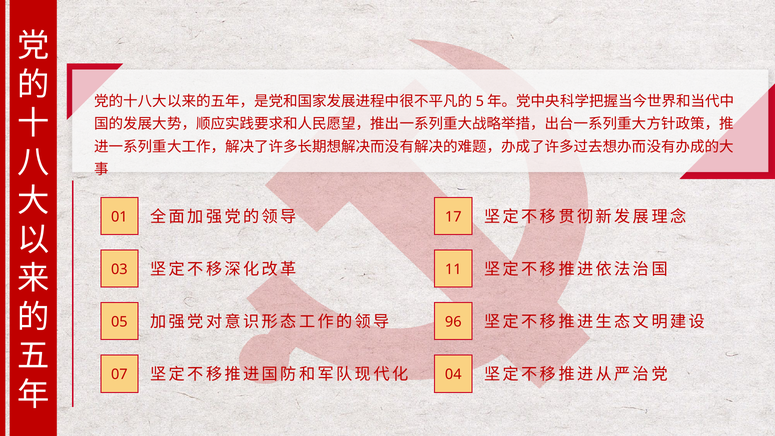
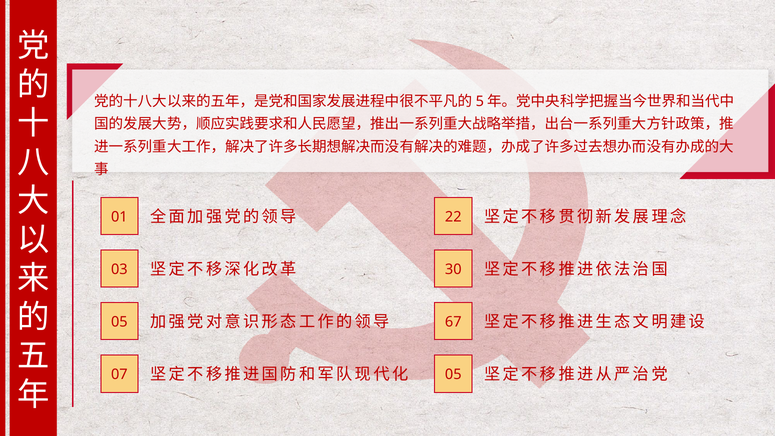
17: 17 -> 22 (453, 217)
11: 11 -> 30 (453, 270)
96: 96 -> 67 (453, 322)
04: 04 -> 05 (453, 375)
